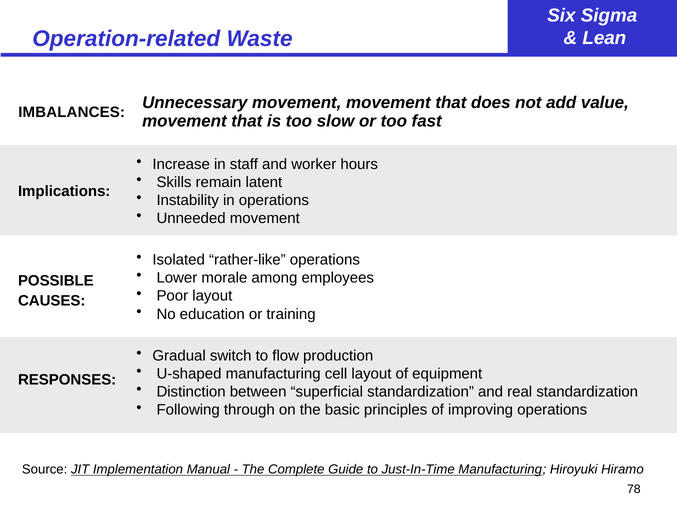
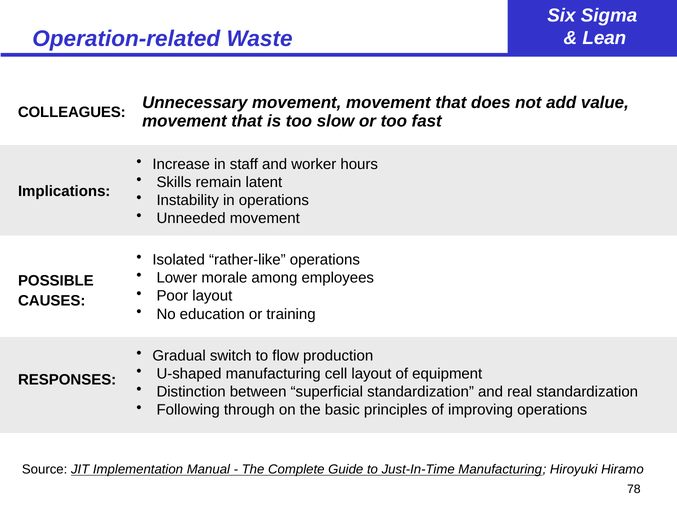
IMBALANCES: IMBALANCES -> COLLEAGUES (72, 112)
